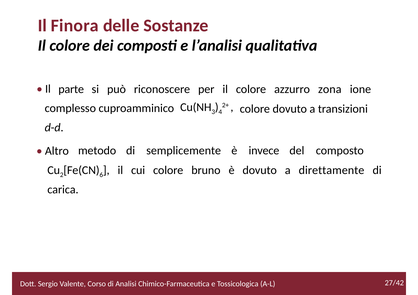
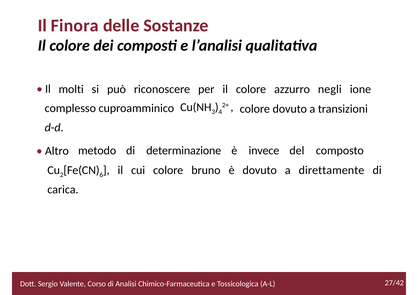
parte: parte -> molti (71, 89)
zona: zona -> negli (330, 89)
semplicemente: semplicemente -> determinazione (184, 151)
